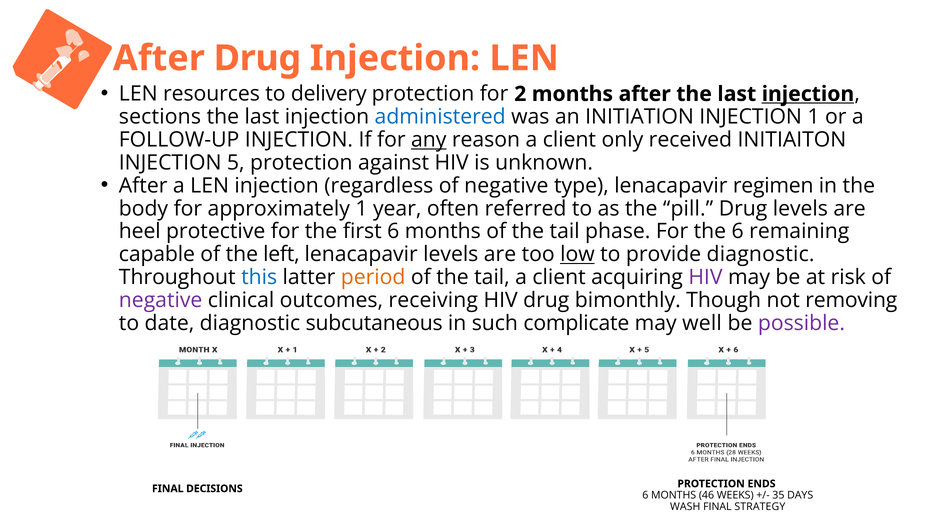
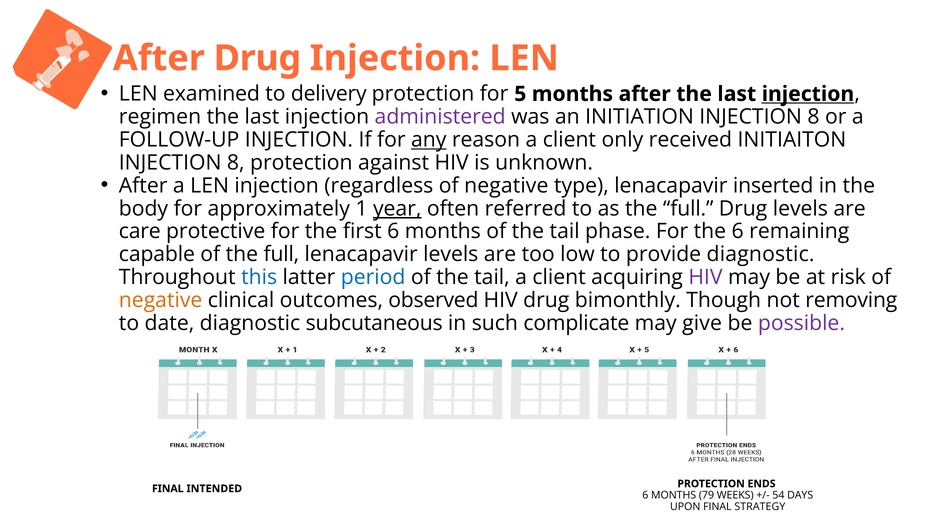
resources: resources -> examined (211, 94)
2: 2 -> 5 (520, 94)
sections: sections -> regimen (160, 117)
administered colour: blue -> purple (440, 117)
INITIATION INJECTION 1: 1 -> 8 (814, 117)
5: 5 -> 8 (236, 163)
regimen: regimen -> inserted (773, 185)
year underline: none -> present (397, 208)
as the pill: pill -> full (688, 208)
heel: heel -> care (140, 231)
of the left: left -> full (281, 254)
low underline: present -> none (577, 254)
period colour: orange -> blue (373, 277)
negative colour: purple -> orange (161, 300)
receiving: receiving -> observed (433, 300)
well: well -> give (702, 323)
DECISIONS: DECISIONS -> INTENDED (214, 488)
46: 46 -> 79 (706, 495)
35: 35 -> 54 (778, 495)
WASH: WASH -> UPON (685, 506)
